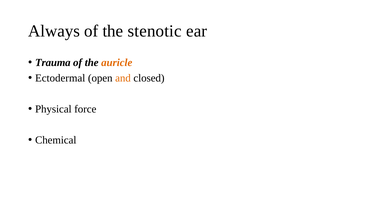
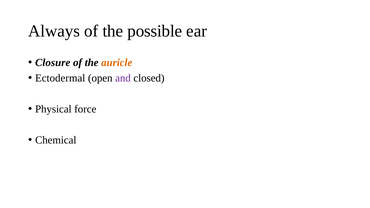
stenotic: stenotic -> possible (155, 31)
Trauma: Trauma -> Closure (53, 63)
and colour: orange -> purple (123, 78)
